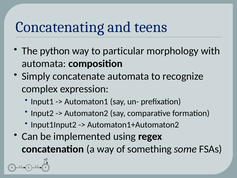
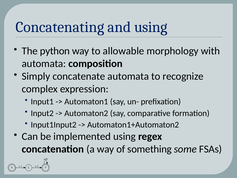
and teens: teens -> using (151, 27)
particular: particular -> allowable (124, 51)
